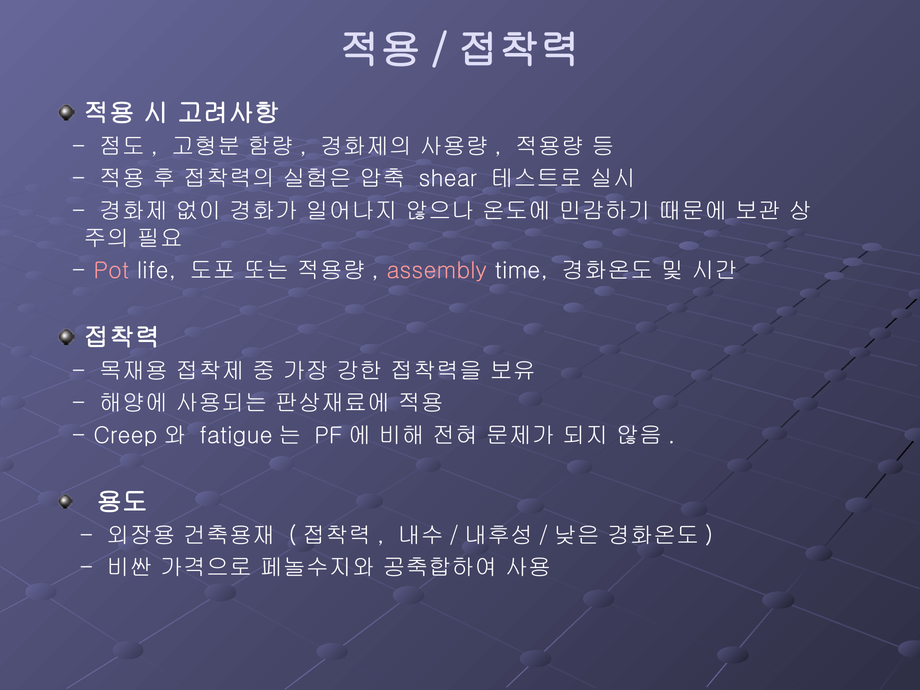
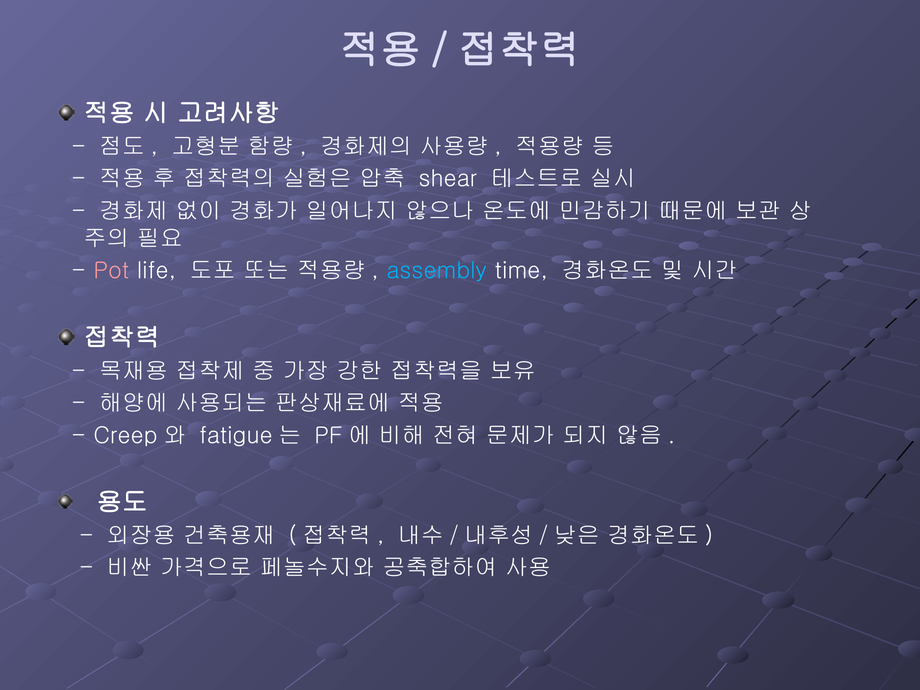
assembly colour: pink -> light blue (437, 271)
